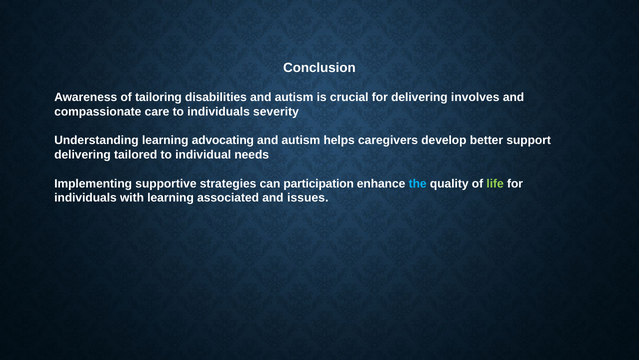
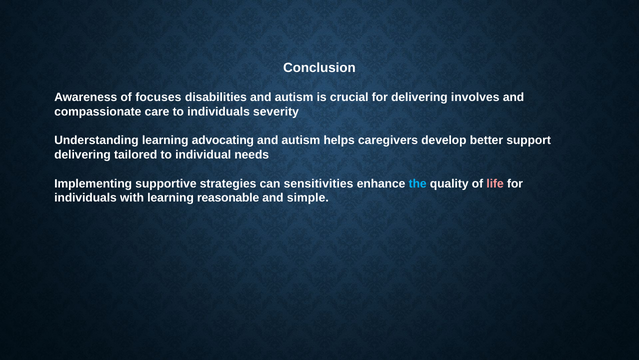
tailoring: tailoring -> focuses (158, 97)
participation: participation -> sensitivities (319, 183)
life colour: light green -> pink (495, 183)
associated: associated -> reasonable (228, 198)
issues: issues -> simple (308, 198)
